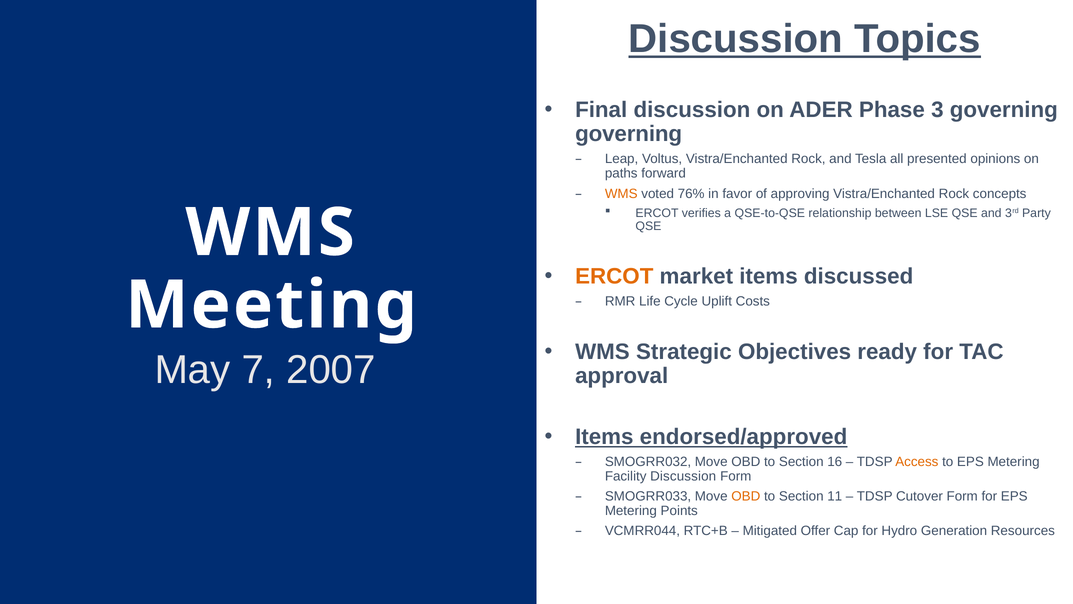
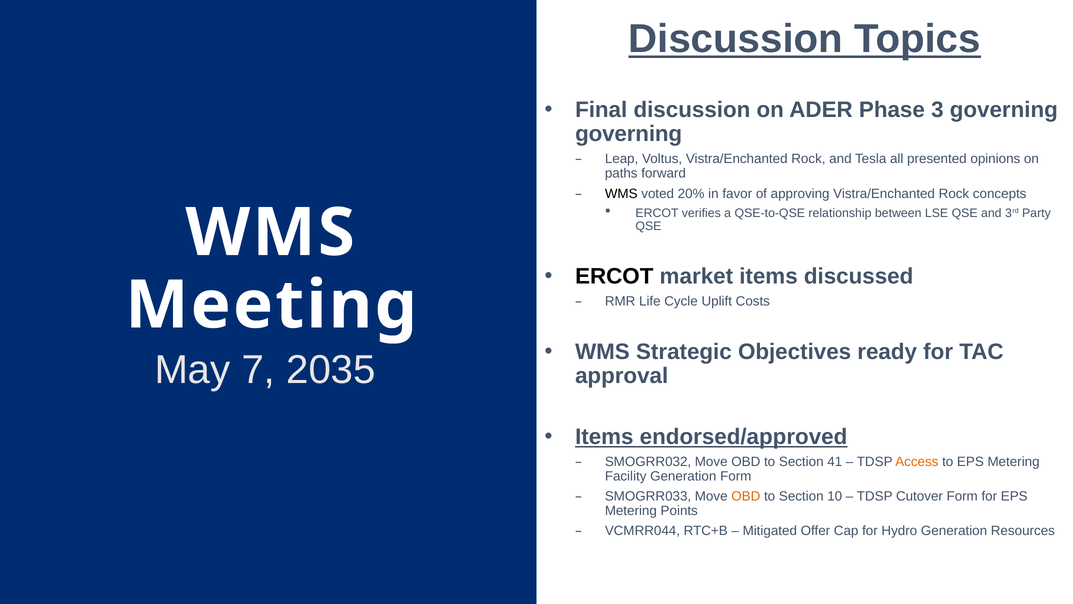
WMS colour: orange -> black (621, 193)
76%: 76% -> 20% (691, 193)
ERCOT colour: orange -> black (614, 276)
2007: 2007 -> 2035 (331, 370)
16: 16 -> 41 (835, 462)
Facility Discussion: Discussion -> Generation (683, 476)
11: 11 -> 10 (835, 496)
